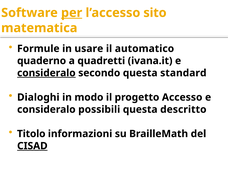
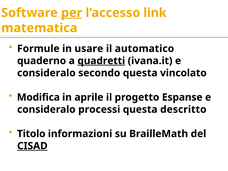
sito: sito -> link (155, 13)
quadretti underline: none -> present (101, 61)
consideralo underline: present -> none (46, 73)
standard: standard -> vincolato (183, 73)
Dialoghi: Dialoghi -> Modifica (38, 97)
modo: modo -> aprile (89, 97)
Accesso: Accesso -> Espanse (182, 97)
possibili: possibili -> processi (99, 109)
